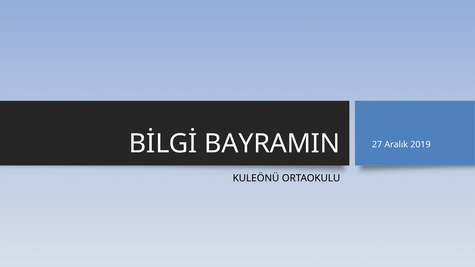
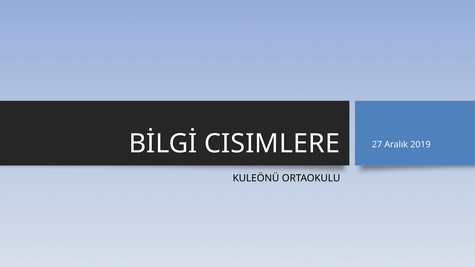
BAYRAMIN: BAYRAMIN -> CISIMLERE (272, 144)
